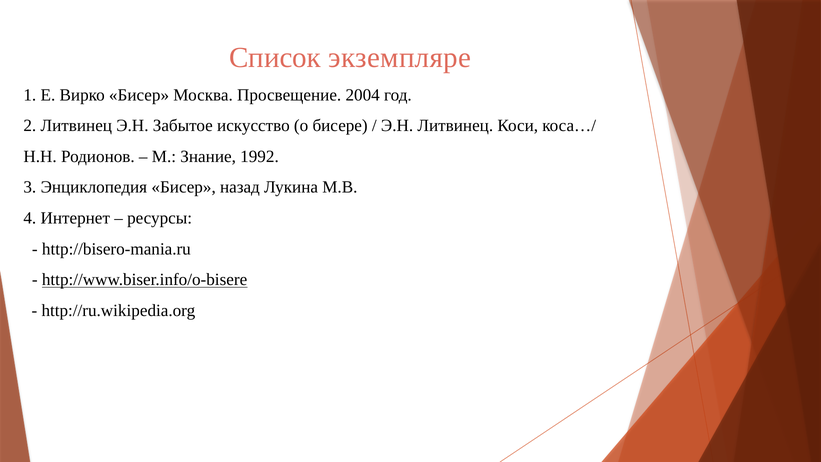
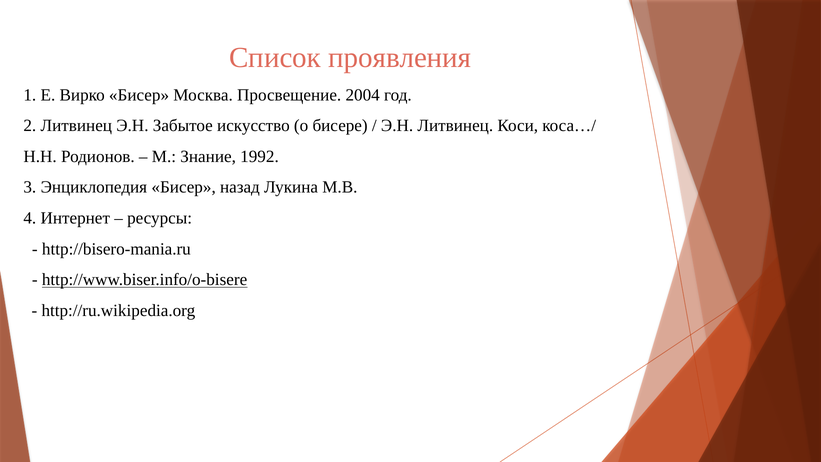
экземпляре: экземпляре -> проявления (400, 58)
